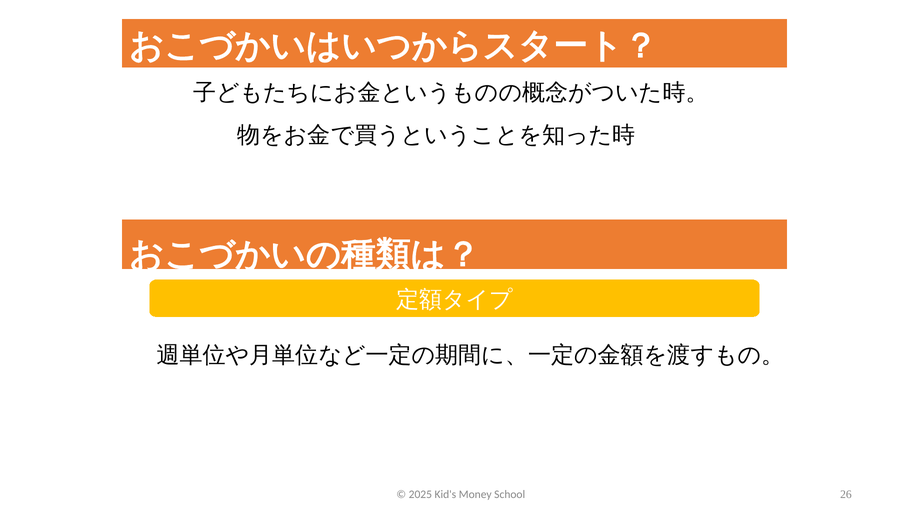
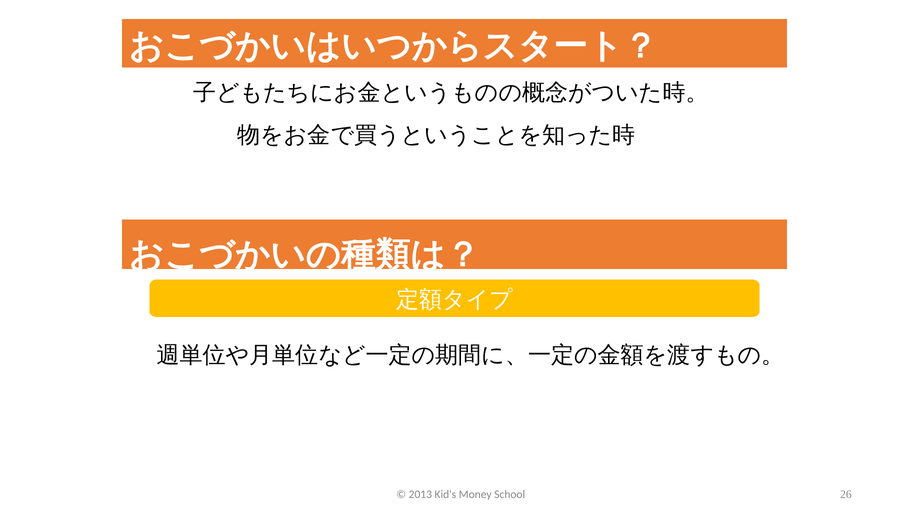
2025: 2025 -> 2013 (420, 495)
